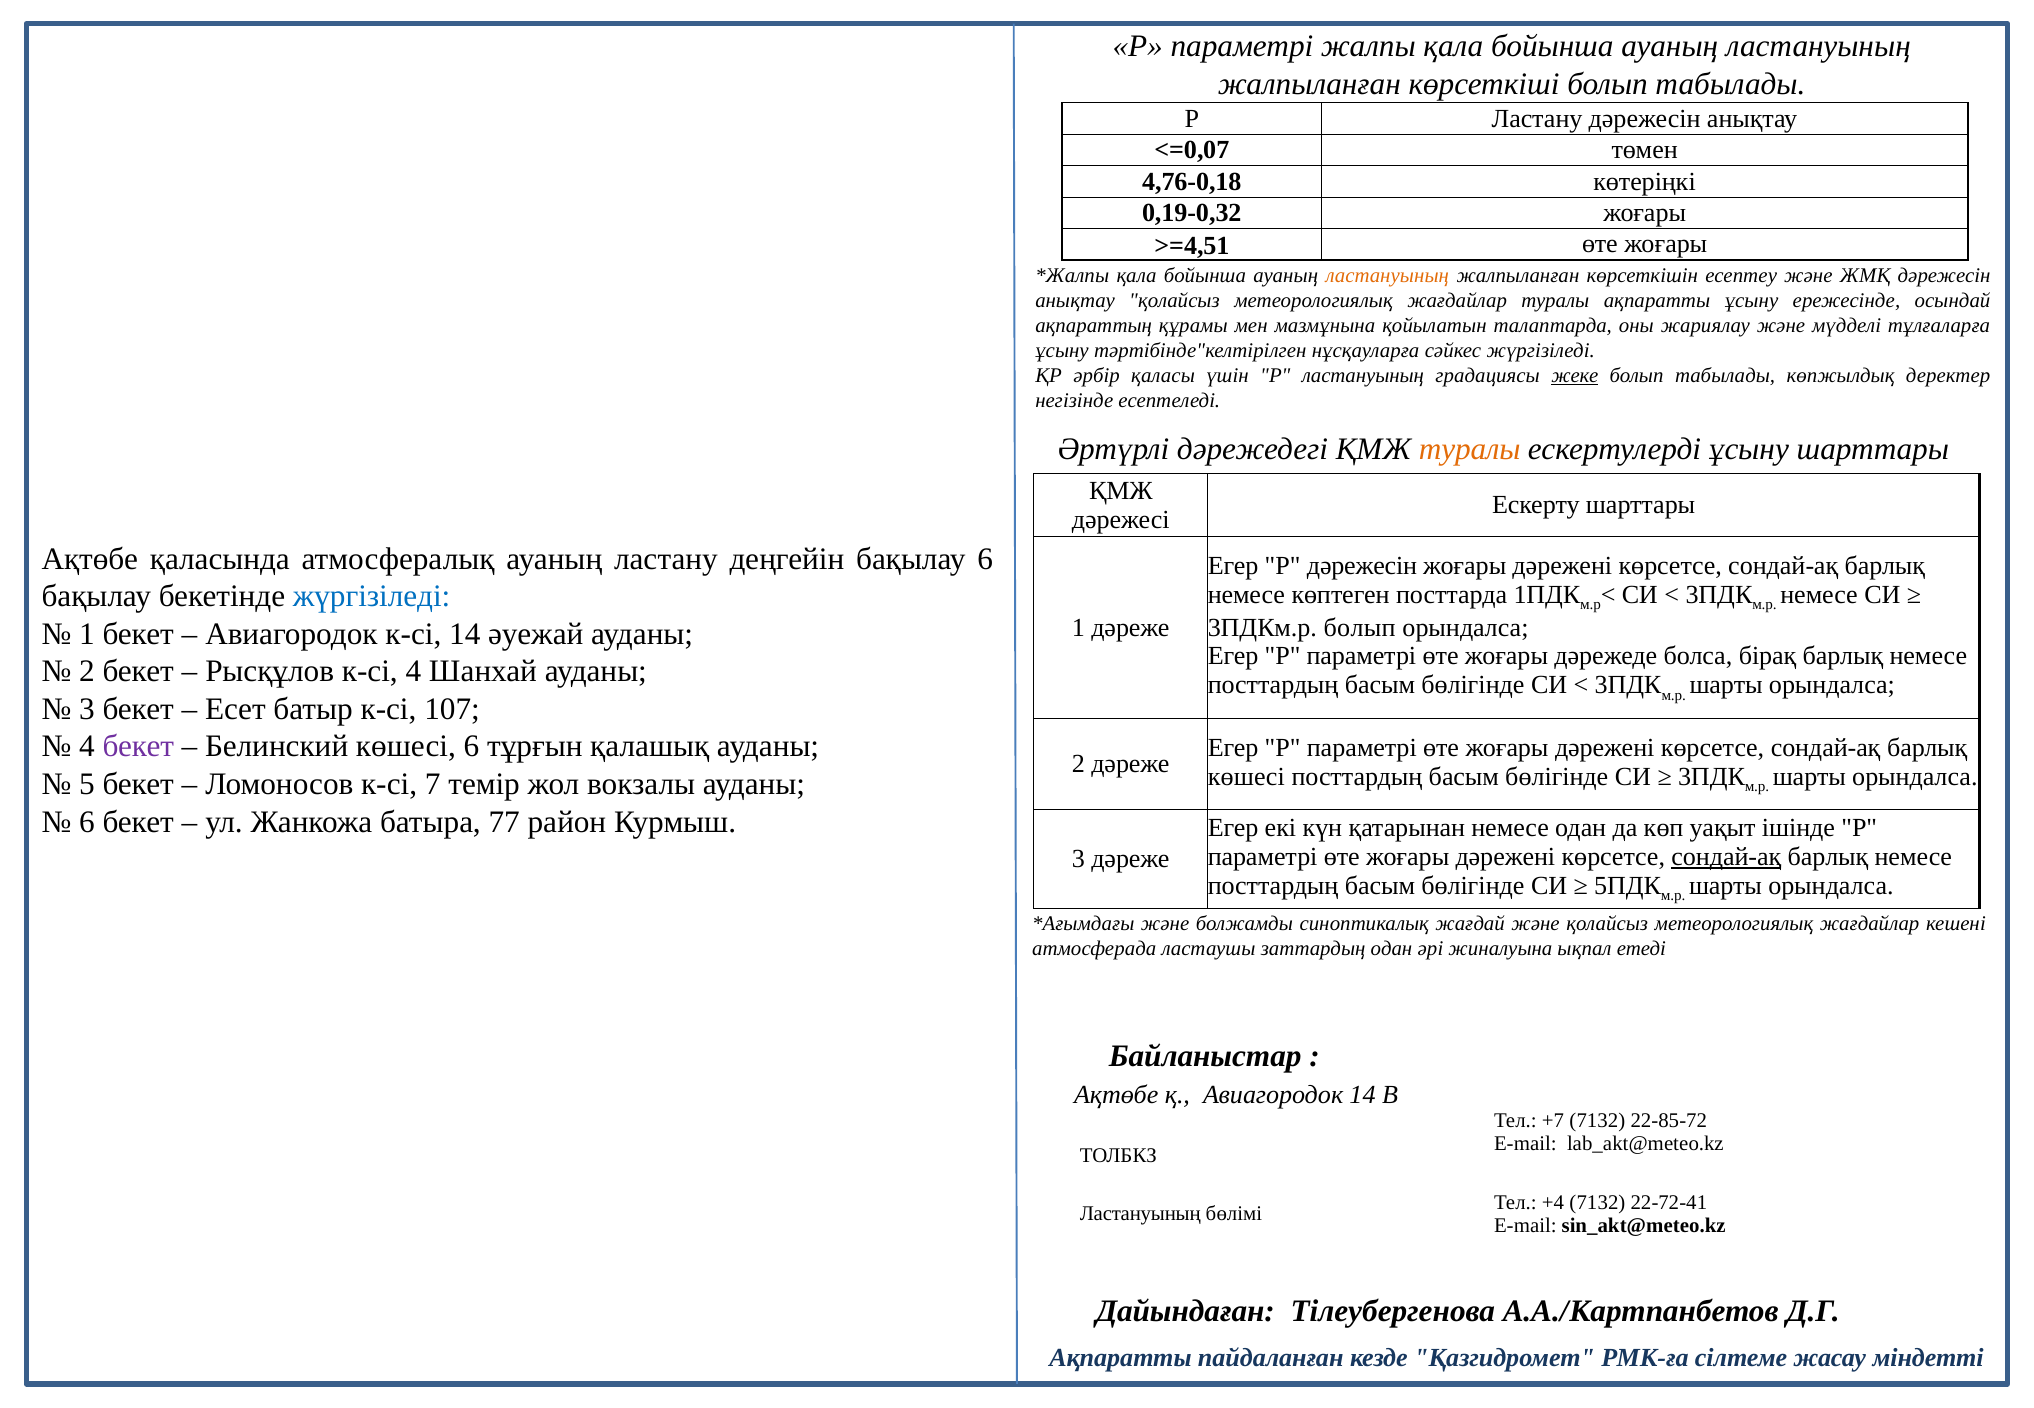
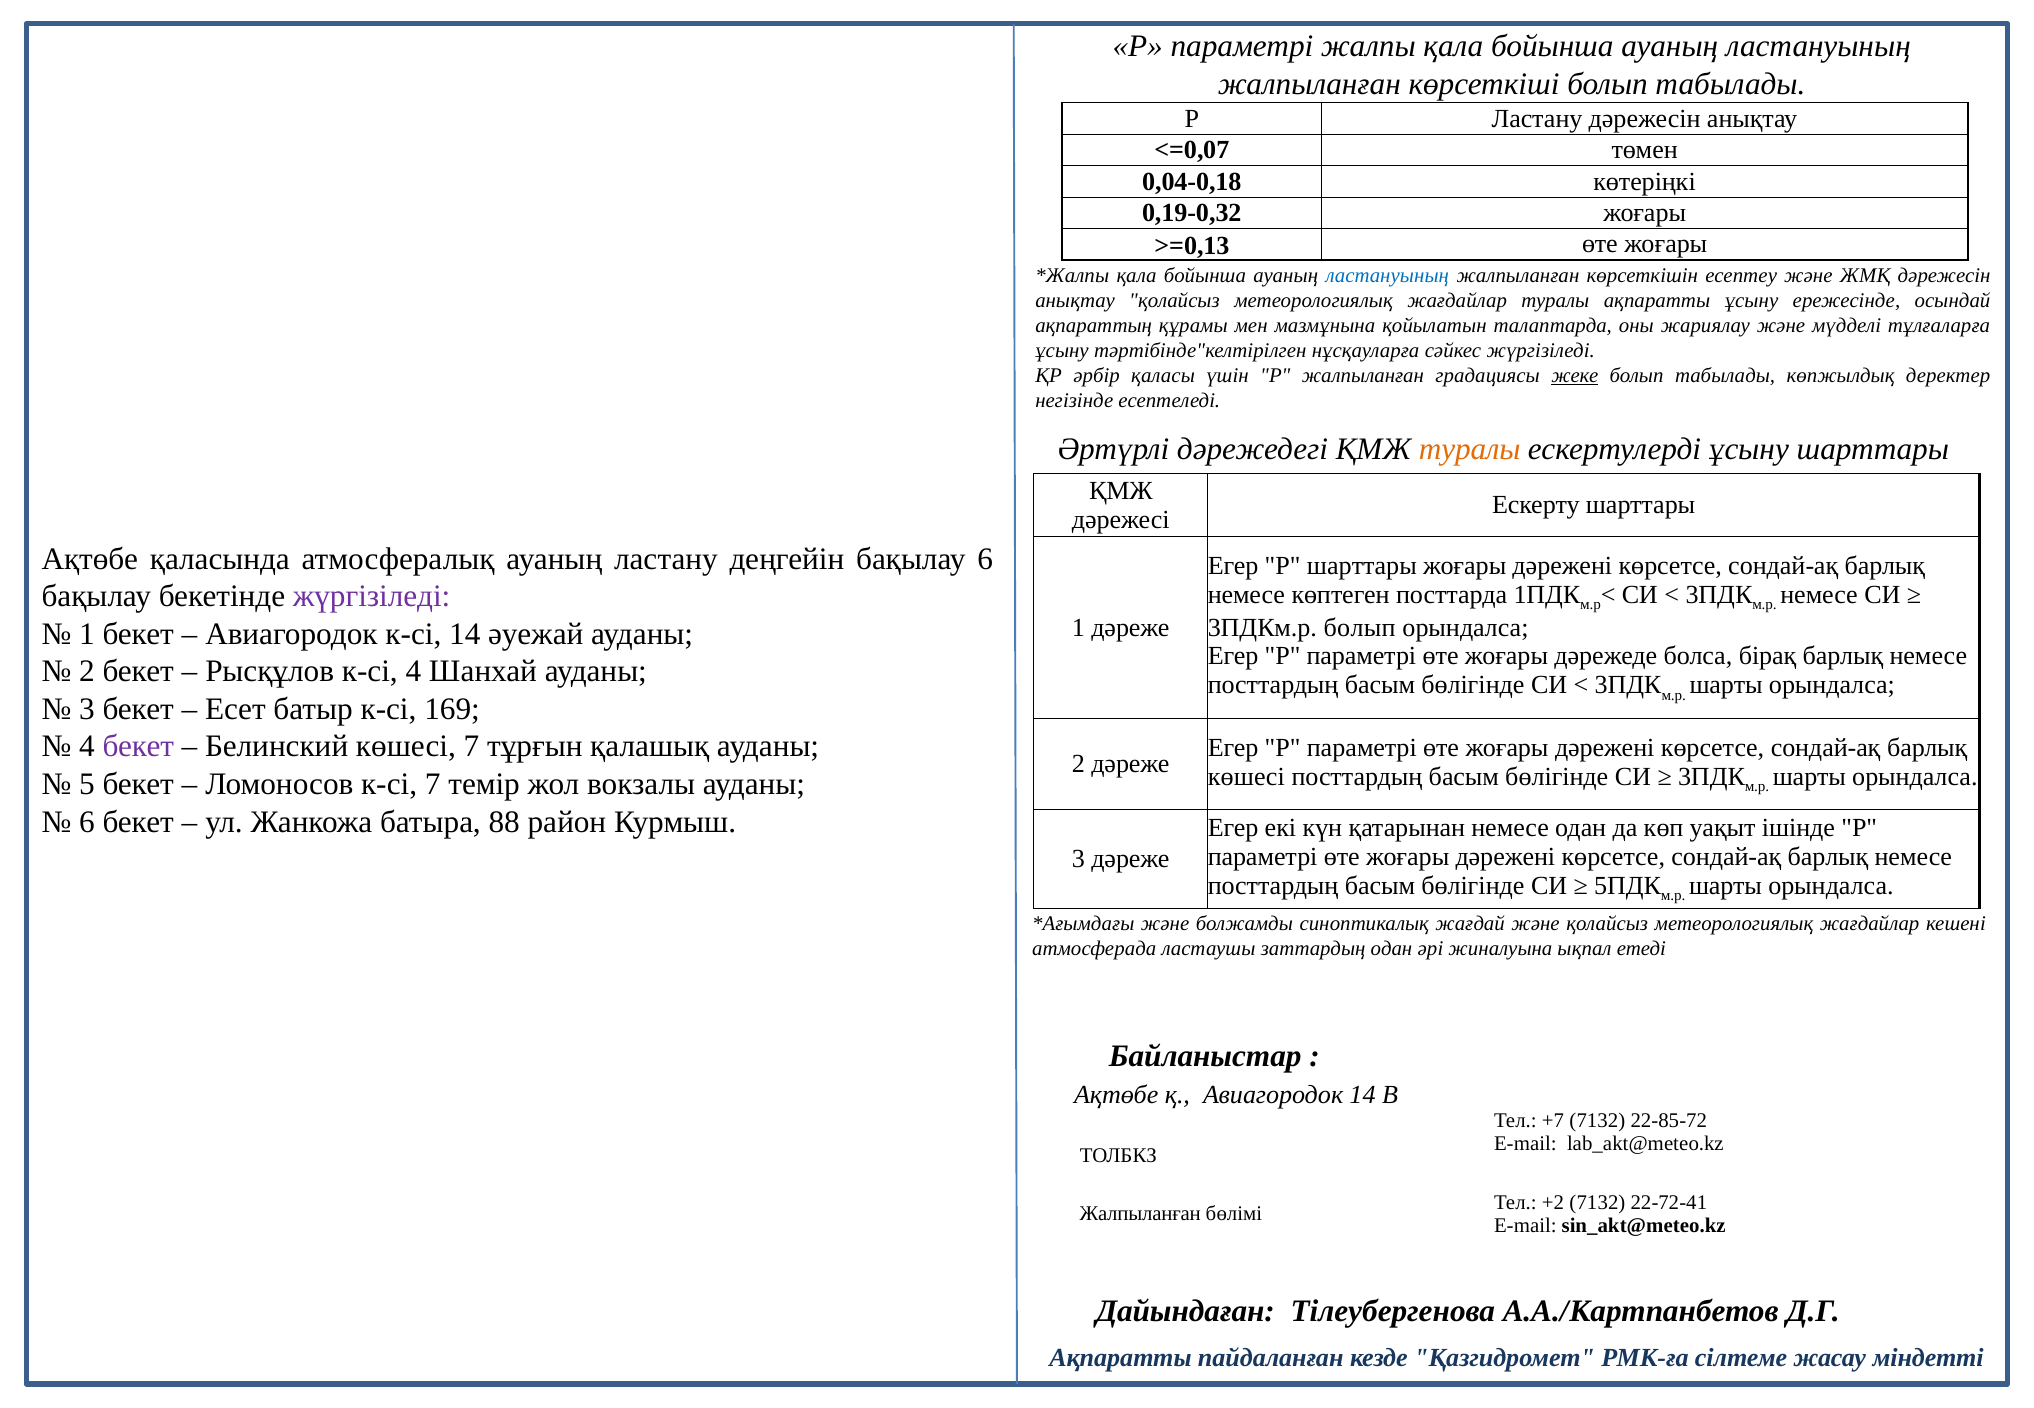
4,76-0,18: 4,76-0,18 -> 0,04-0,18 (1192, 182)
>=4,51: >=4,51 -> >=0,13 (1192, 246)
ластануының colour: orange -> blue (1387, 276)
Р ластануының: ластануының -> жалпыланған (1363, 376)
Р дәрежесін: дәрежесін -> шарттары (1362, 566)
жүргізіледі colour: blue -> purple (372, 596)
107: 107 -> 169 (452, 709)
көшесі 6: 6 -> 7 (471, 747)
77: 77 -> 88 (504, 822)
сондай-ақ underline: present -> none (1726, 857)
+4: +4 -> +2 (1553, 1202)
Ластануының: Ластануының -> Жалпыланған (1140, 1214)
